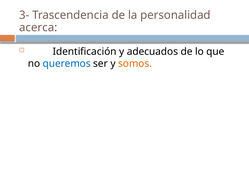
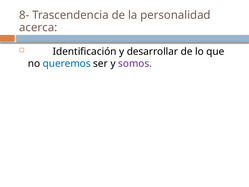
3-: 3- -> 8- (24, 15)
adecuados: adecuados -> desarrollar (152, 52)
somos colour: orange -> purple (135, 64)
